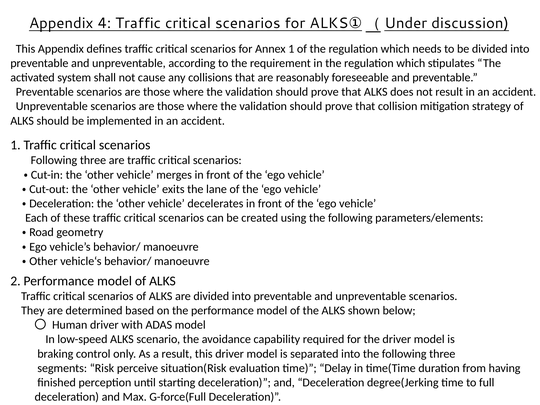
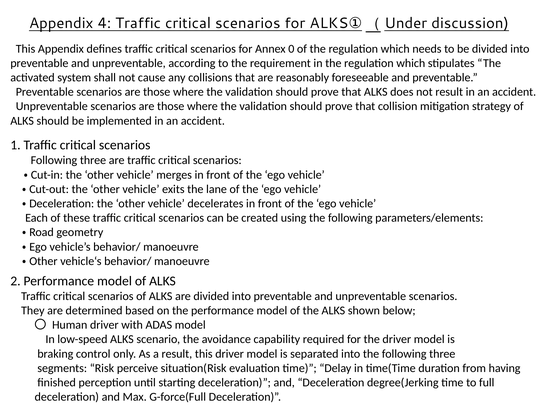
Annex 1: 1 -> 0 (291, 49)
